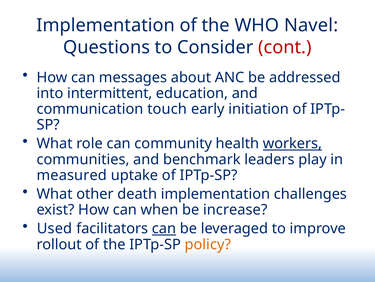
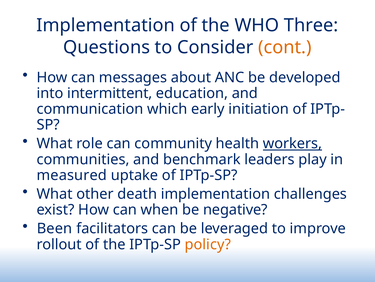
Navel: Navel -> Three (311, 25)
cont colour: red -> orange (285, 47)
addressed: addressed -> developed (305, 77)
touch: touch -> which (167, 109)
increase: increase -> negative (235, 209)
Used: Used -> Been (54, 228)
can underline: present -> none (164, 228)
